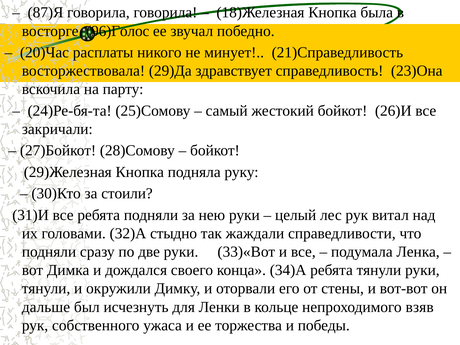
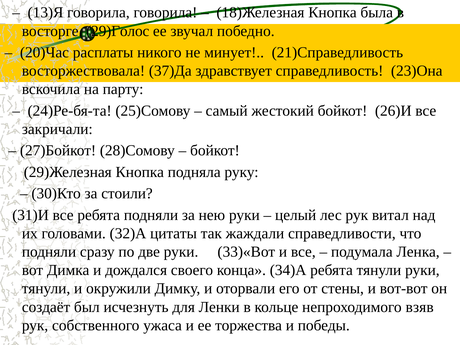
87)Я: 87)Я -> 13)Я (45, 13)
96)Голос: 96)Голос -> 29)Голос (118, 31)
29)Да: 29)Да -> 37)Да (170, 71)
стыдно: стыдно -> цитаты (174, 233)
дальше: дальше -> создаёт (46, 307)
